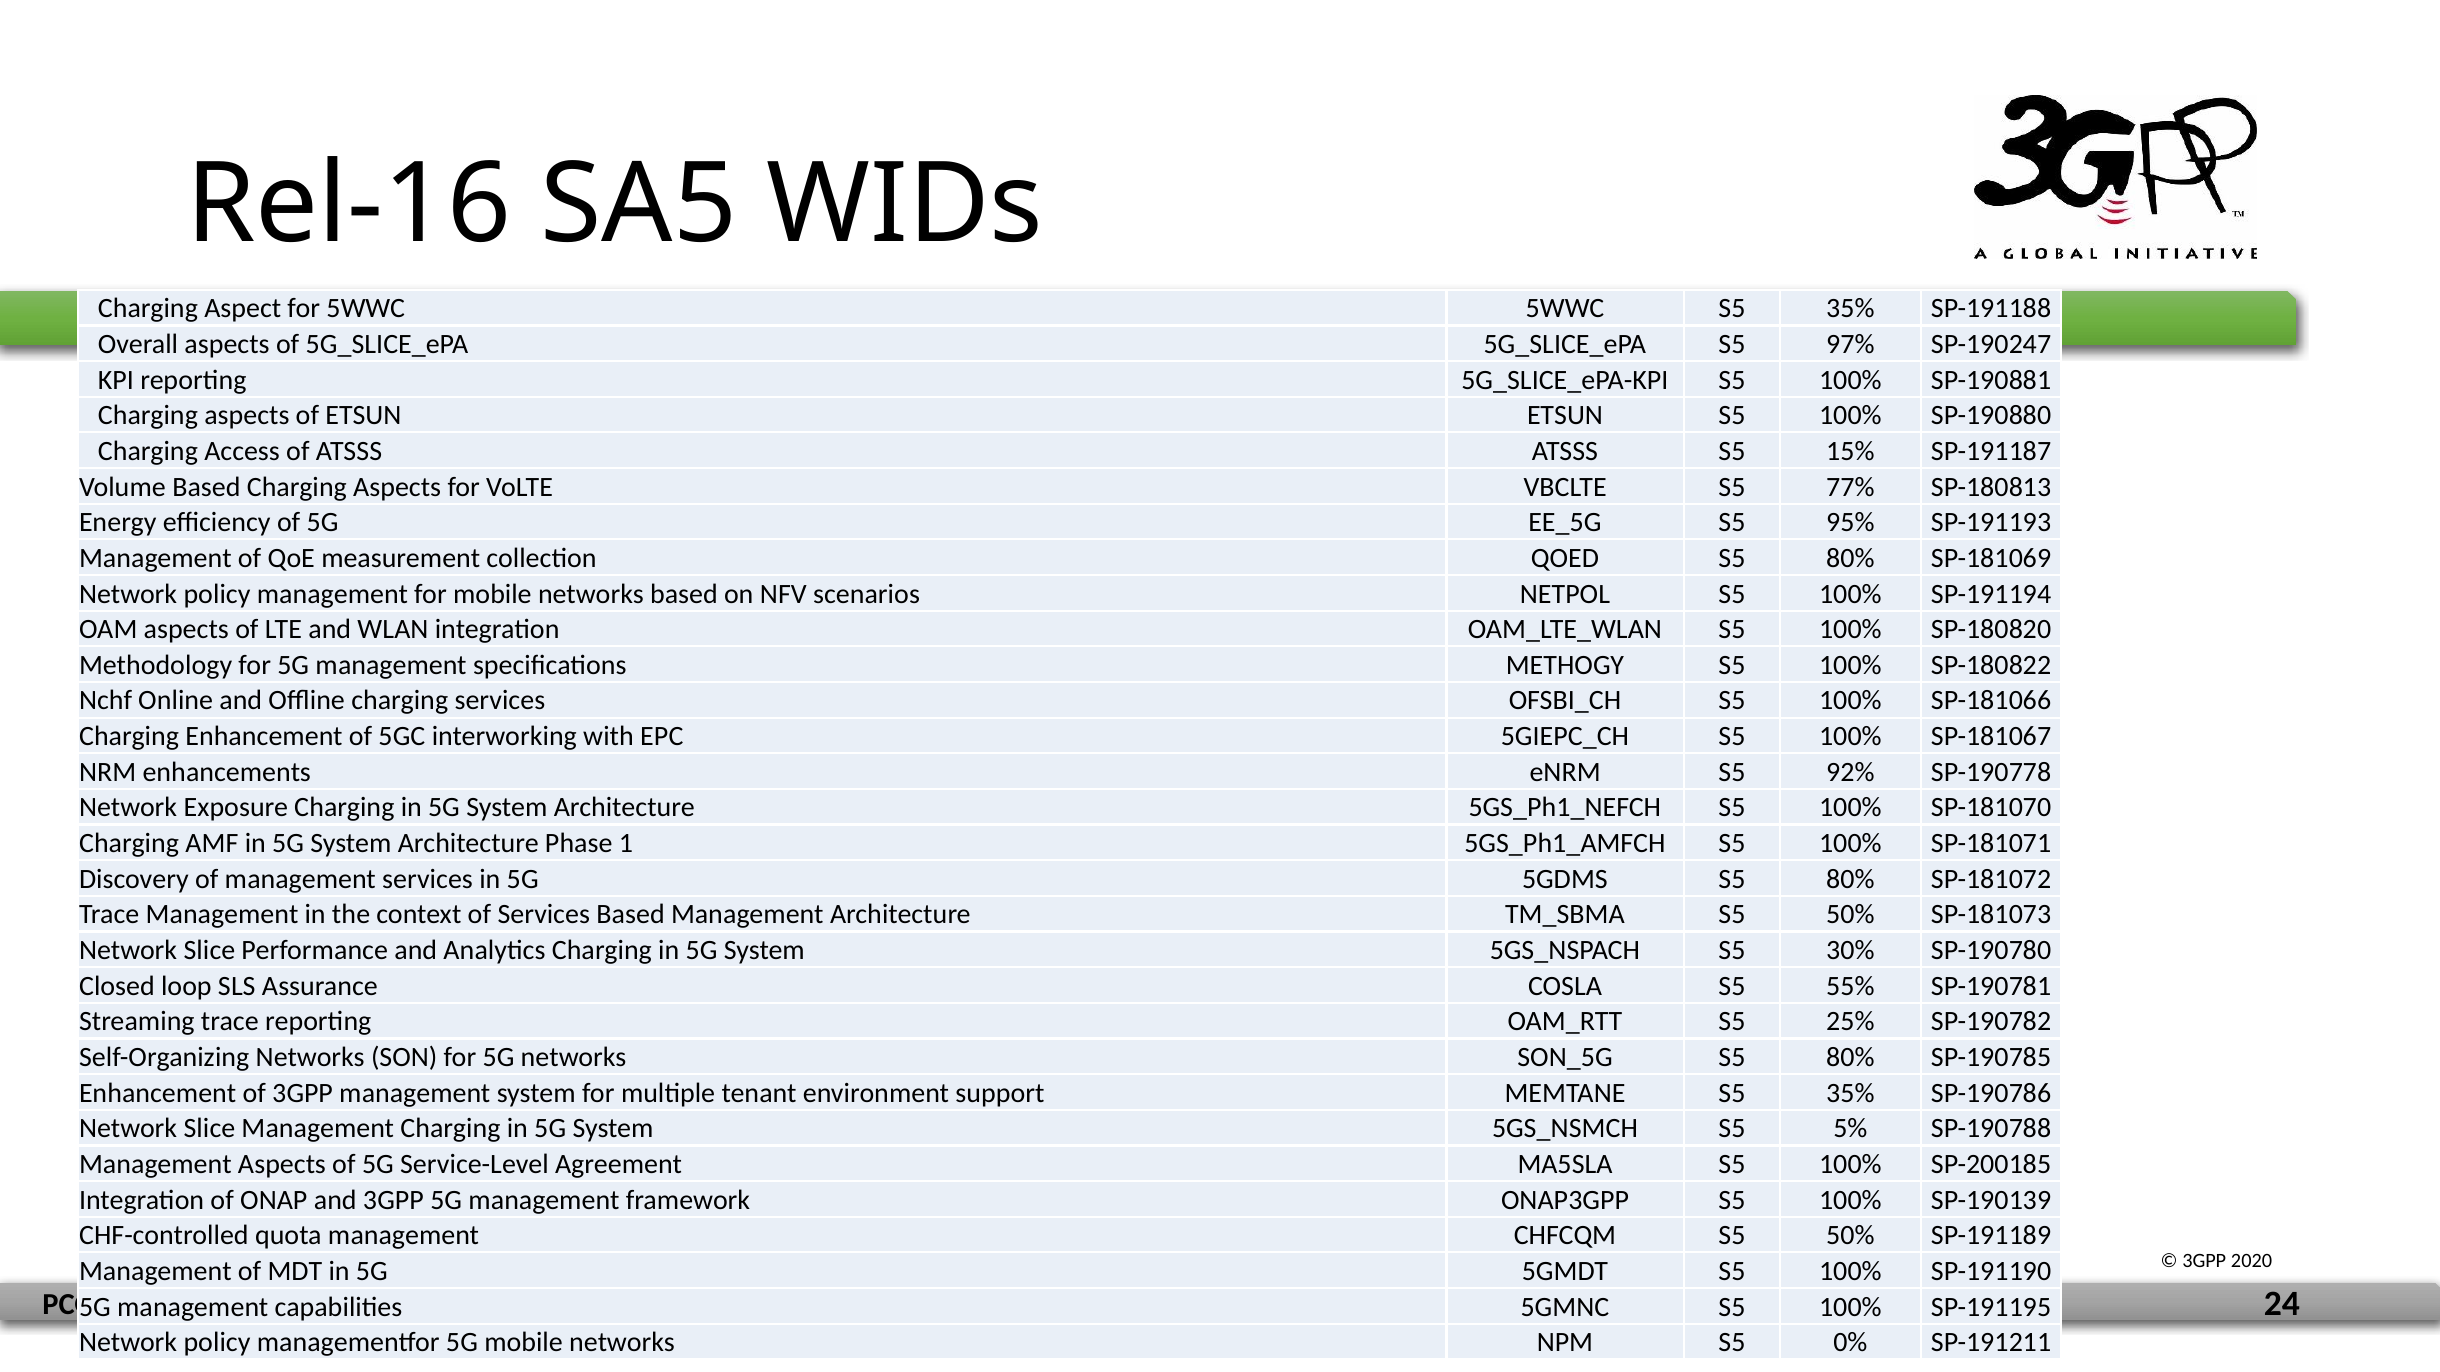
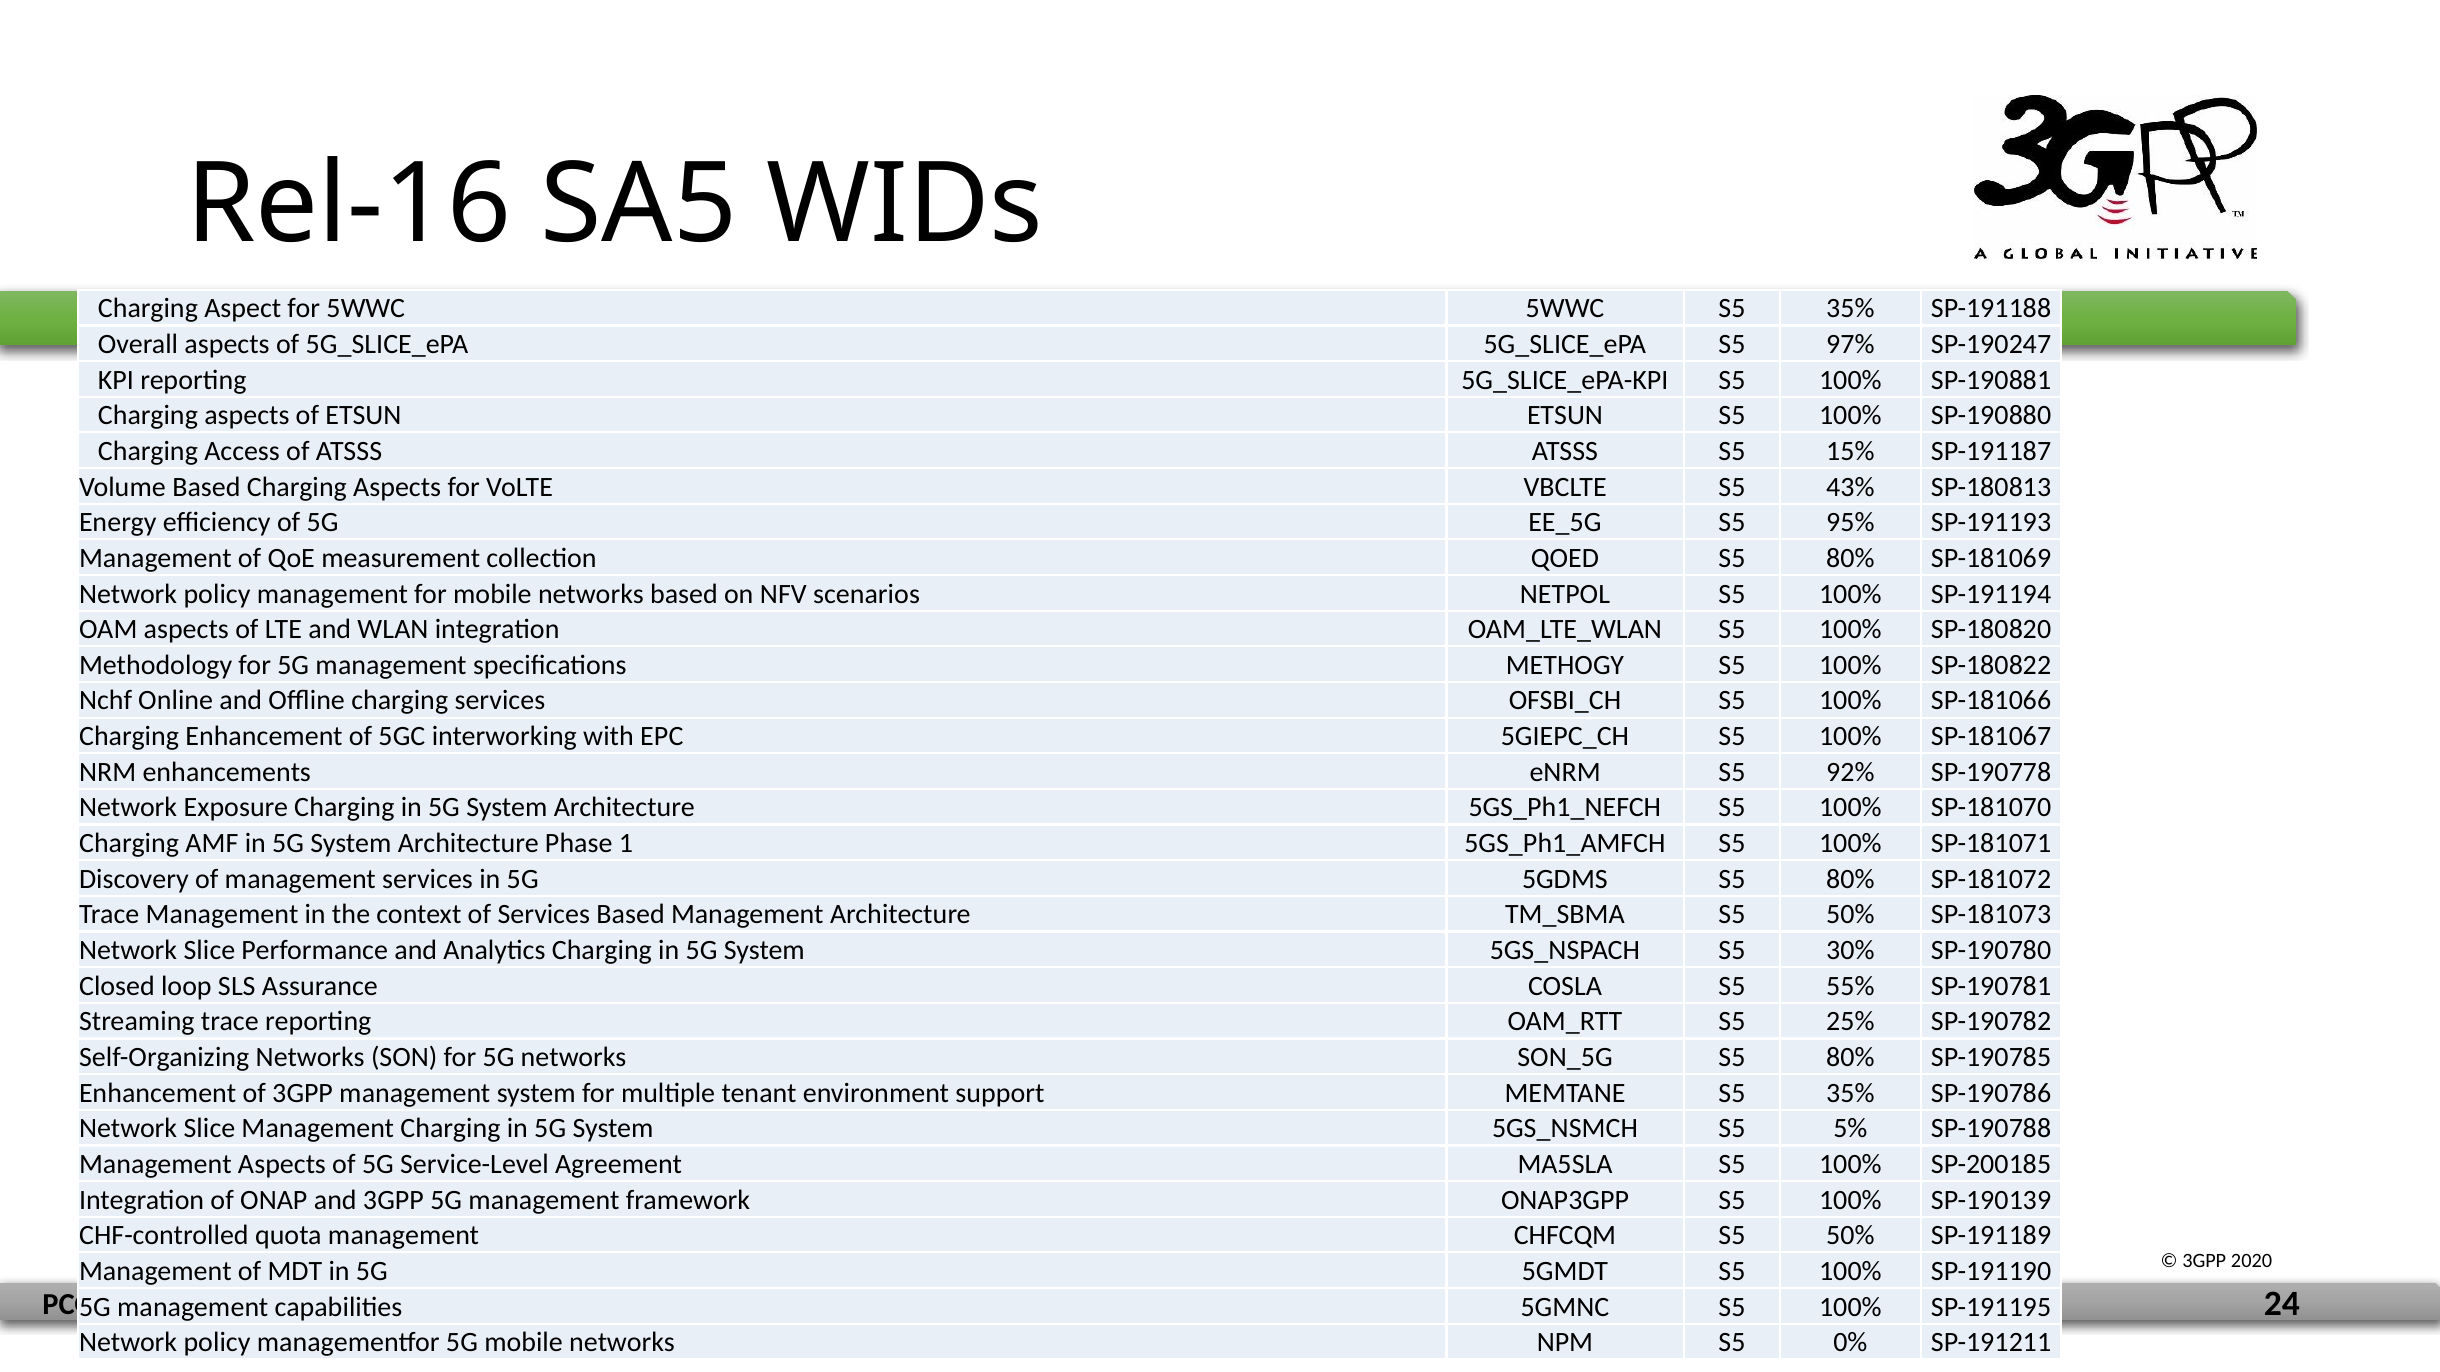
77%: 77% -> 43% (1850, 487)
